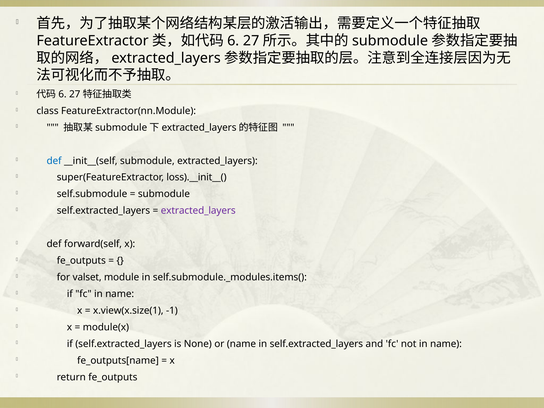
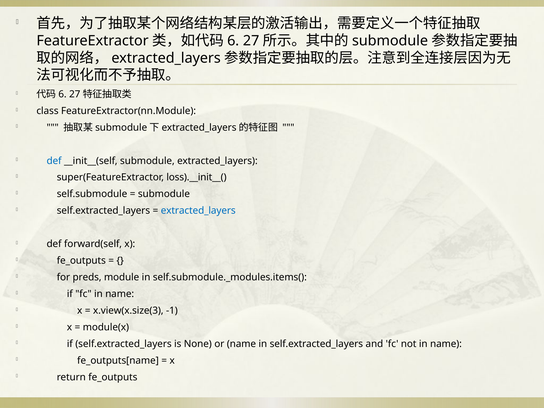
extracted_layers colour: purple -> blue (198, 211)
valset: valset -> preds (87, 277)
x.view(x.size(1: x.view(x.size(1 -> x.view(x.size(3 (128, 311)
